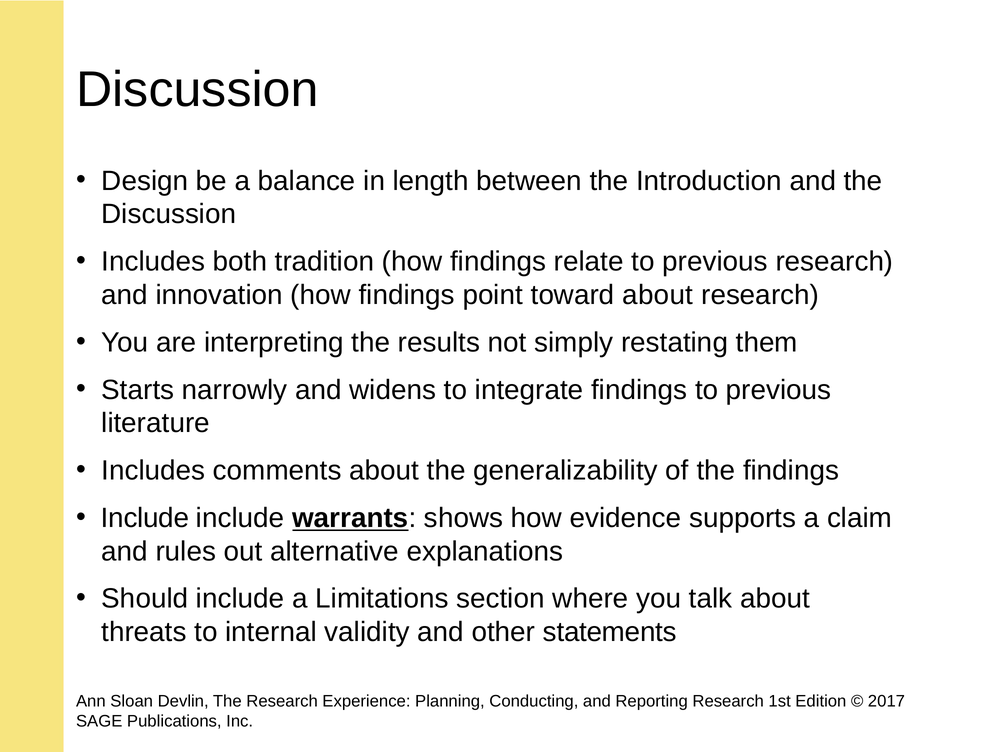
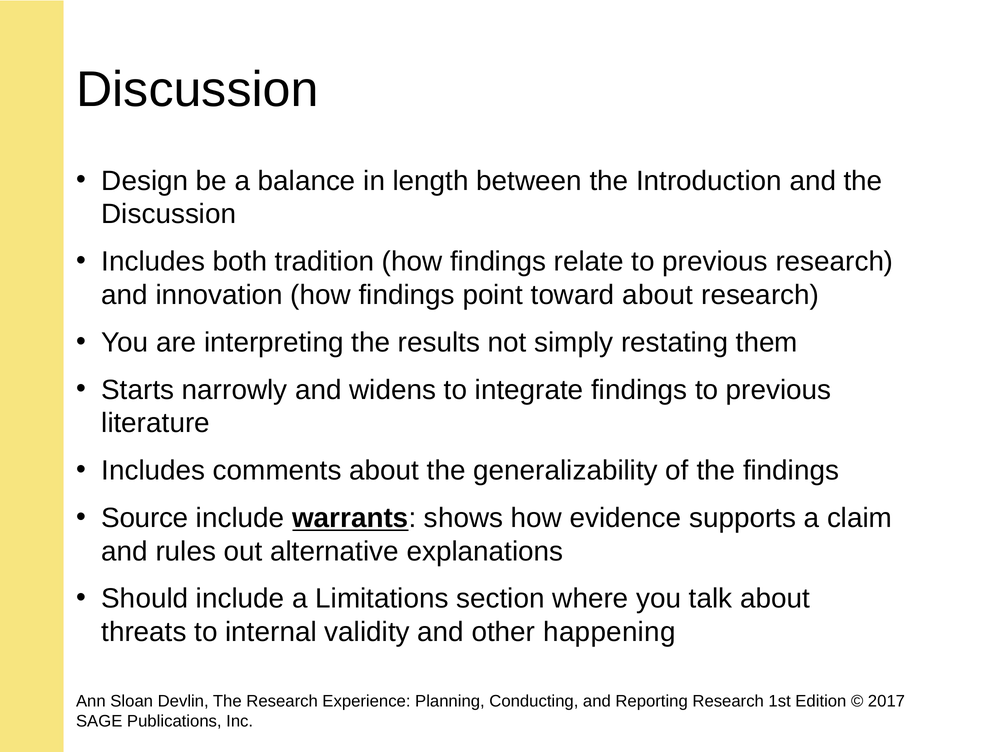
Include: Include -> Source (145, 518)
statements: statements -> happening (610, 632)
